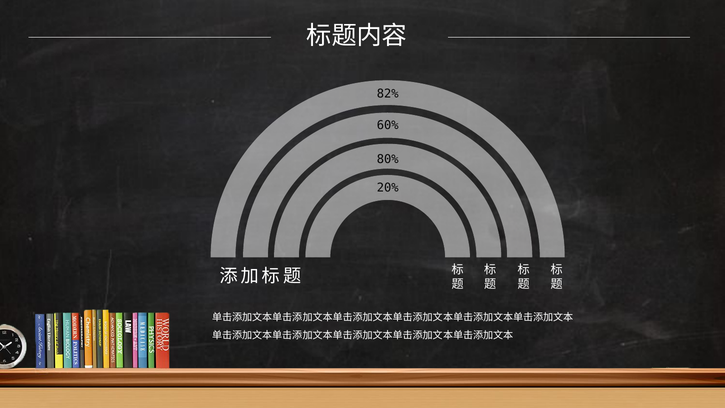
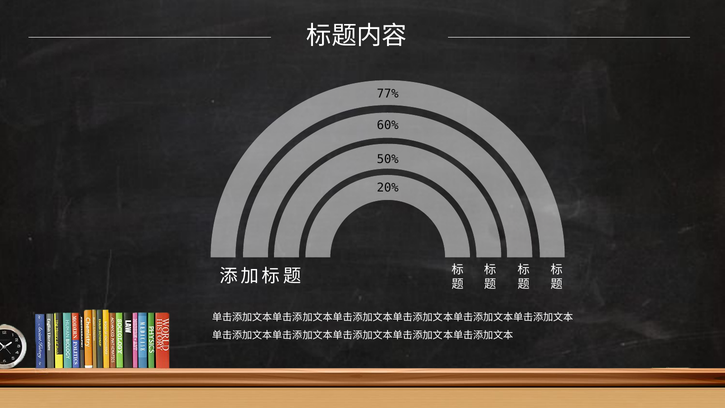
82%: 82% -> 77% (388, 93)
80%: 80% -> 50% (388, 159)
